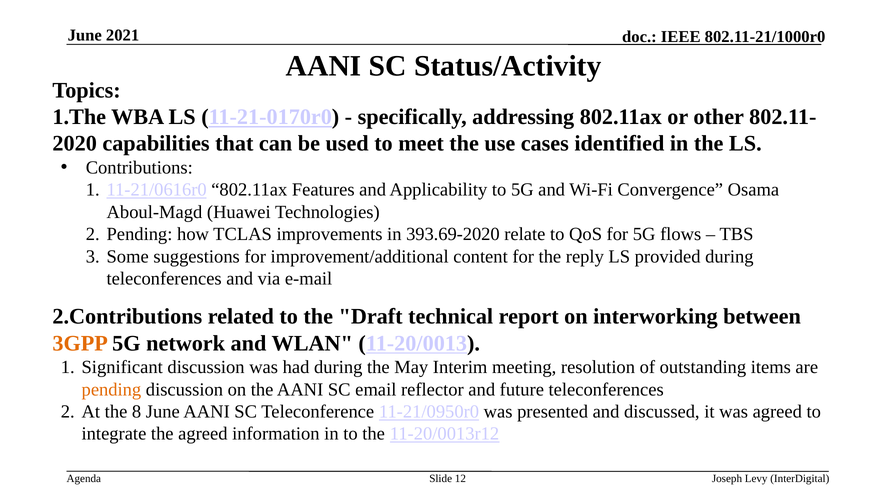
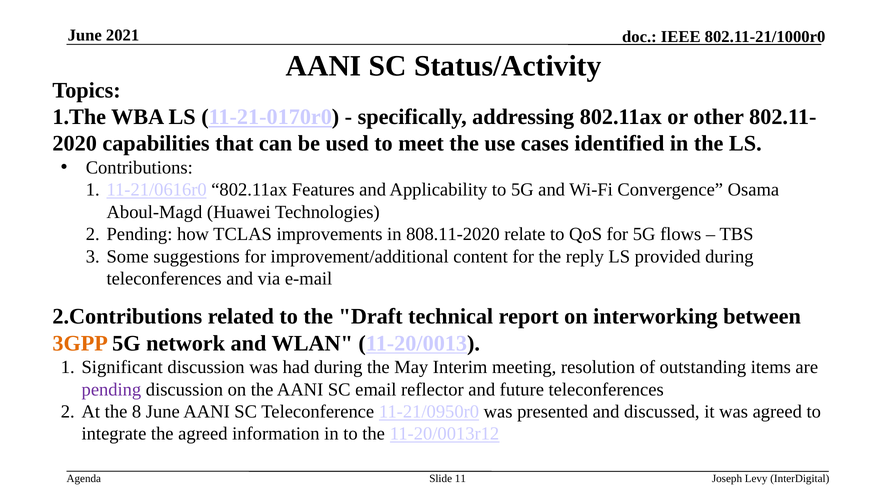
393.69-2020: 393.69-2020 -> 808.11-2020 (453, 234)
pending colour: orange -> purple (111, 390)
12: 12 -> 11 (460, 479)
